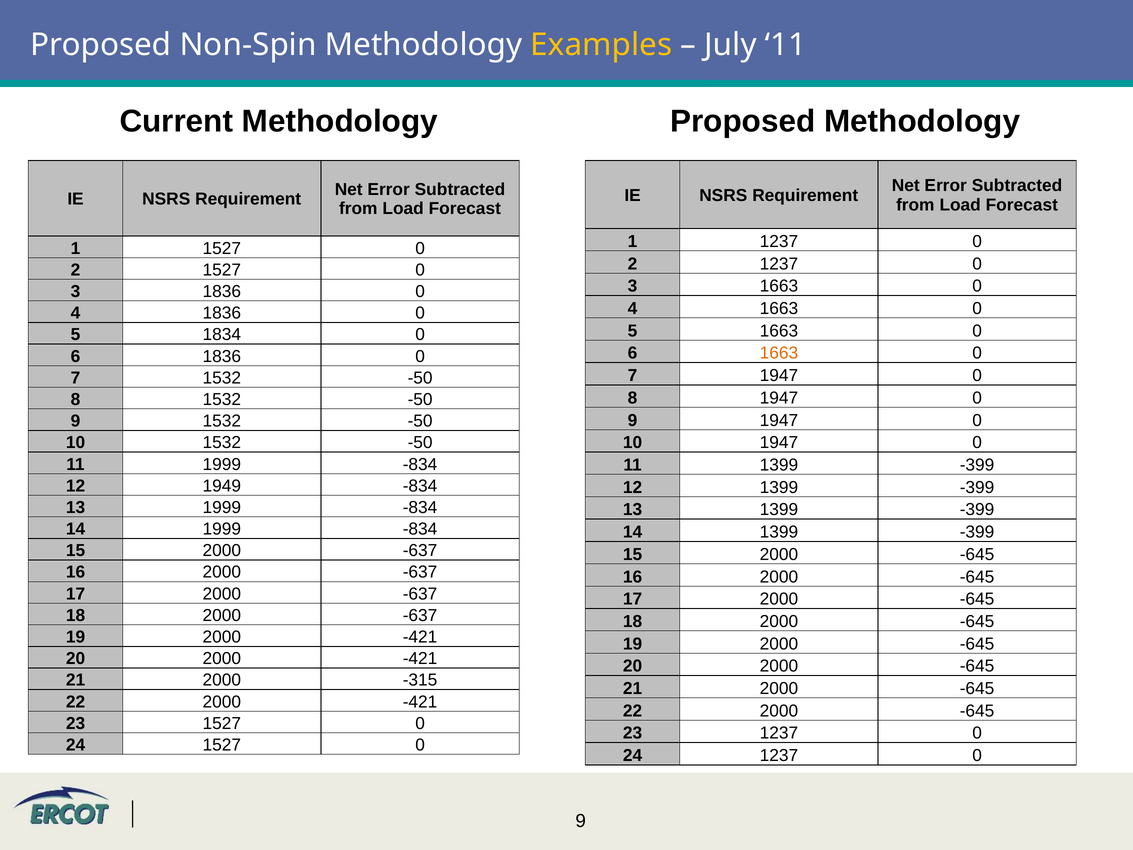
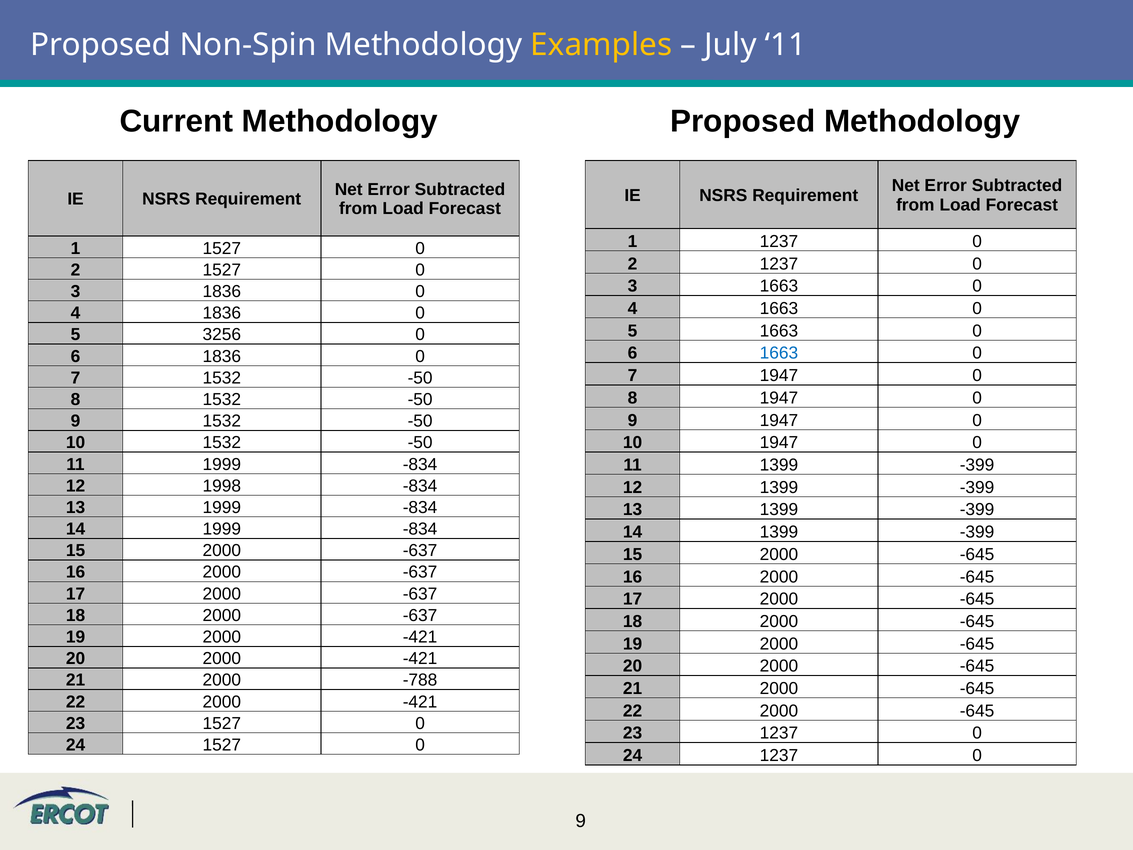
1834: 1834 -> 3256 (222, 335)
1663 colour: orange -> blue (779, 353)
1949: 1949 -> 1998 (222, 486)
-315: -315 -> -788 (420, 680)
